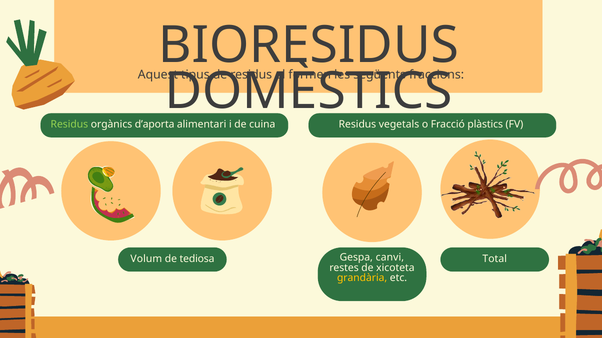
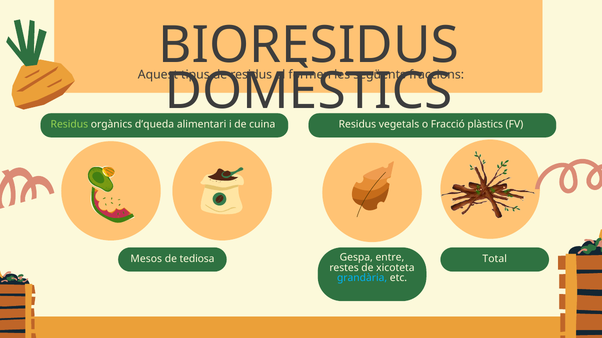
d’aporta: d’aporta -> d’queda (155, 124)
canvi: canvi -> entre (390, 258)
Volum: Volum -> Mesos (146, 260)
grandària colour: yellow -> light blue (362, 279)
